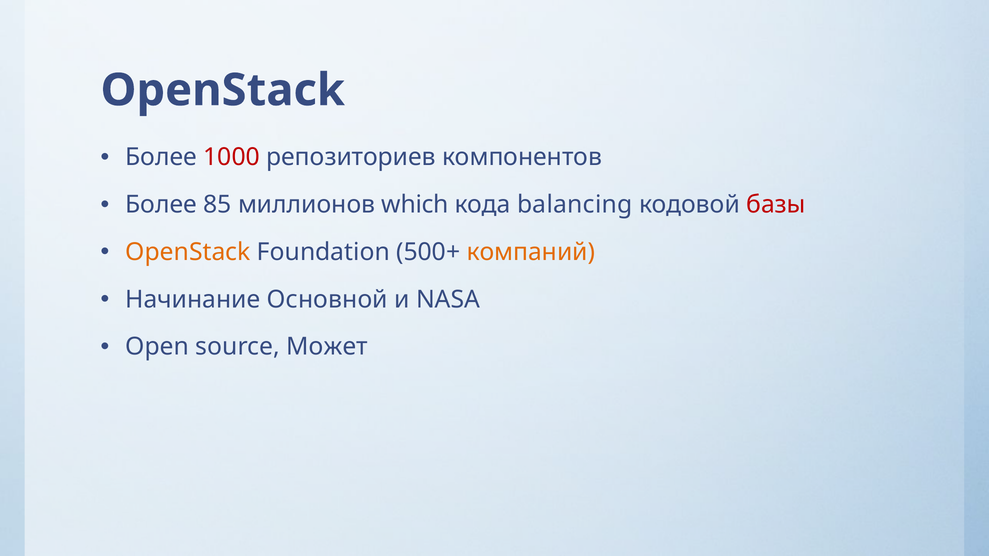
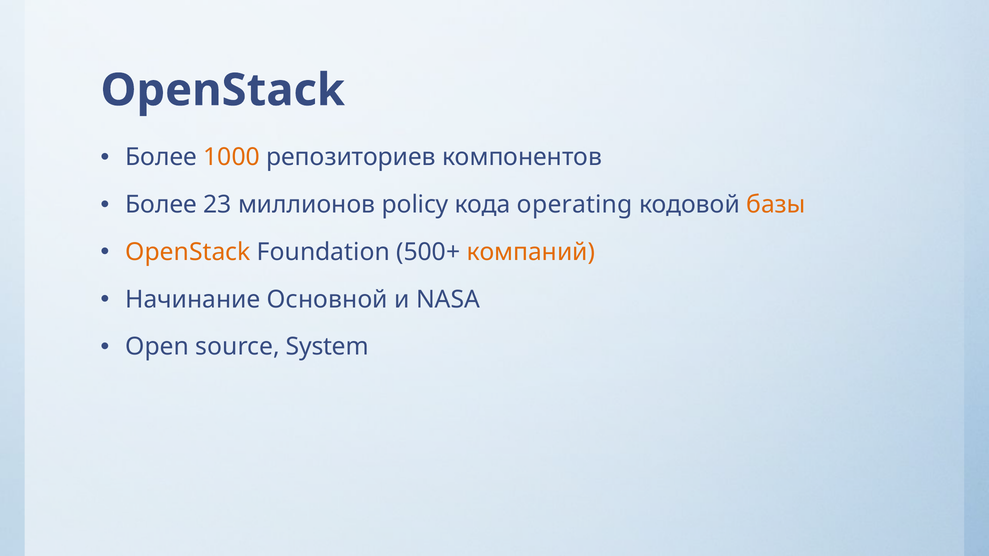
1000 colour: red -> orange (232, 157)
85: 85 -> 23 (217, 205)
which: which -> policy (415, 205)
balancing: balancing -> operating (575, 205)
базы colour: red -> orange (776, 205)
Может: Может -> System (327, 347)
